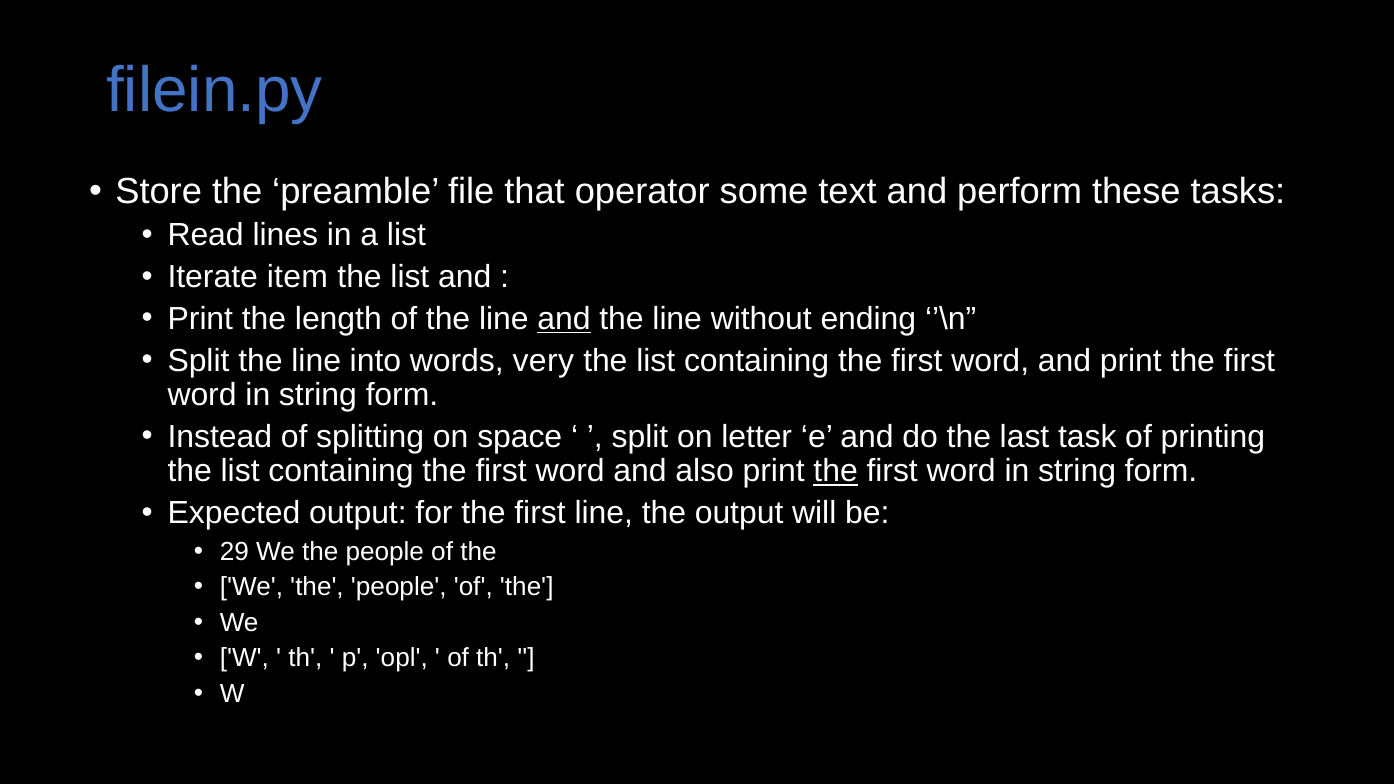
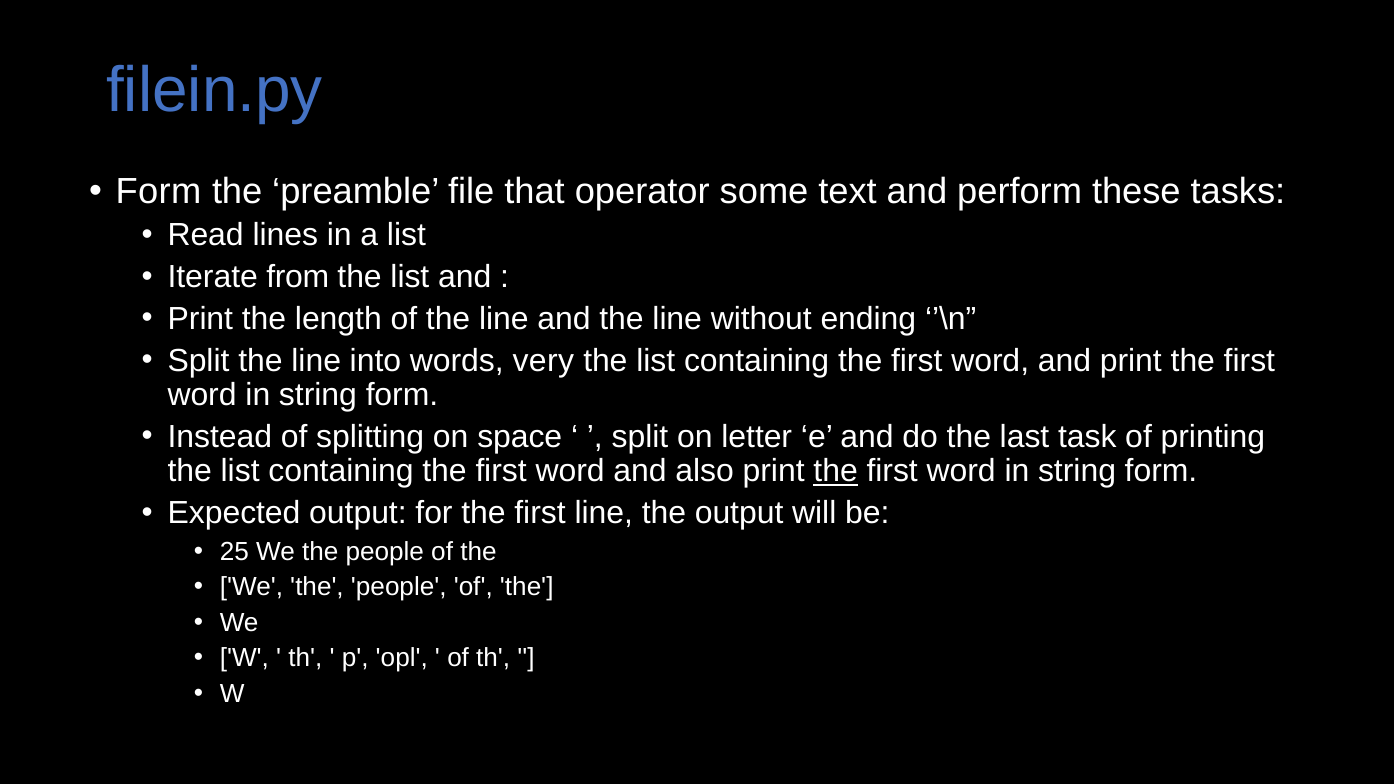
Store: Store -> Form (158, 191)
item: item -> from (298, 277)
and underline: present -> none (564, 319)
29: 29 -> 25 (234, 552)
